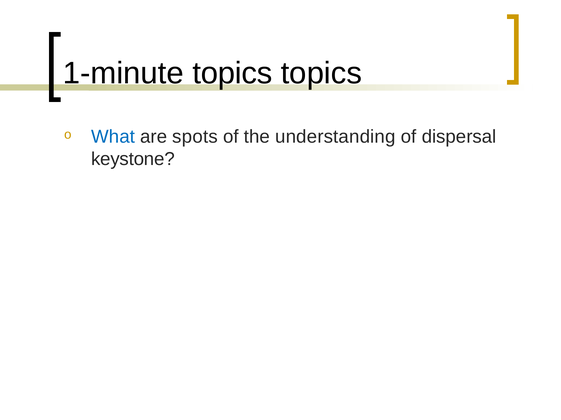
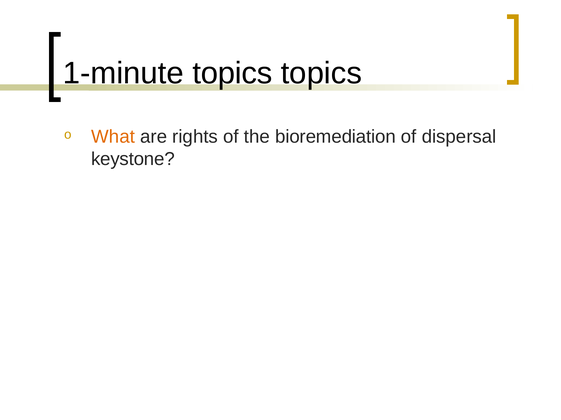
What colour: blue -> orange (113, 137)
spots: spots -> rights (195, 137)
understanding: understanding -> bioremediation (336, 137)
